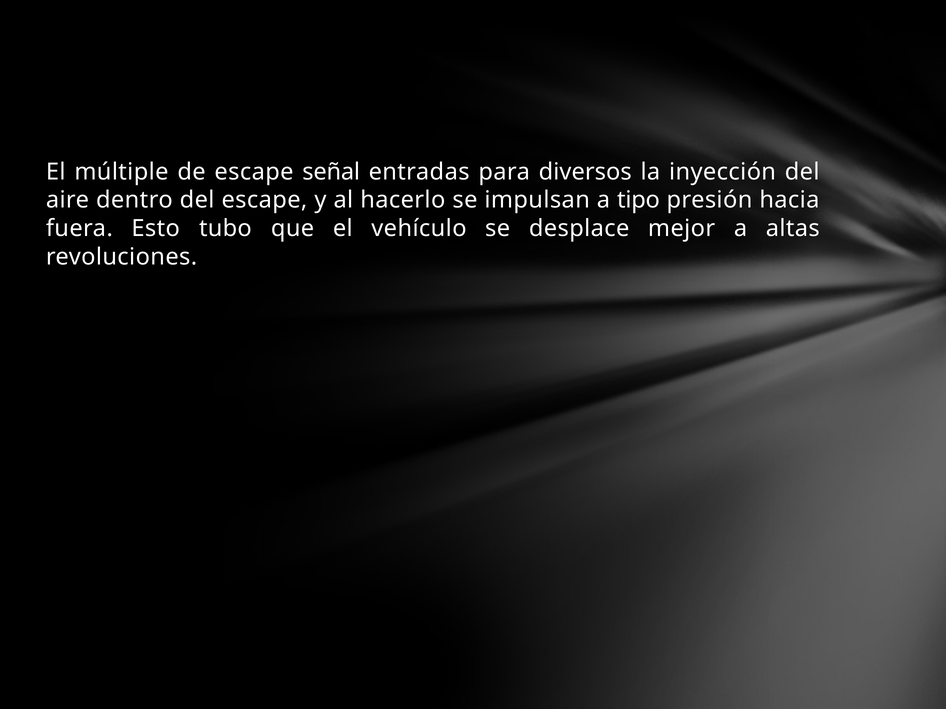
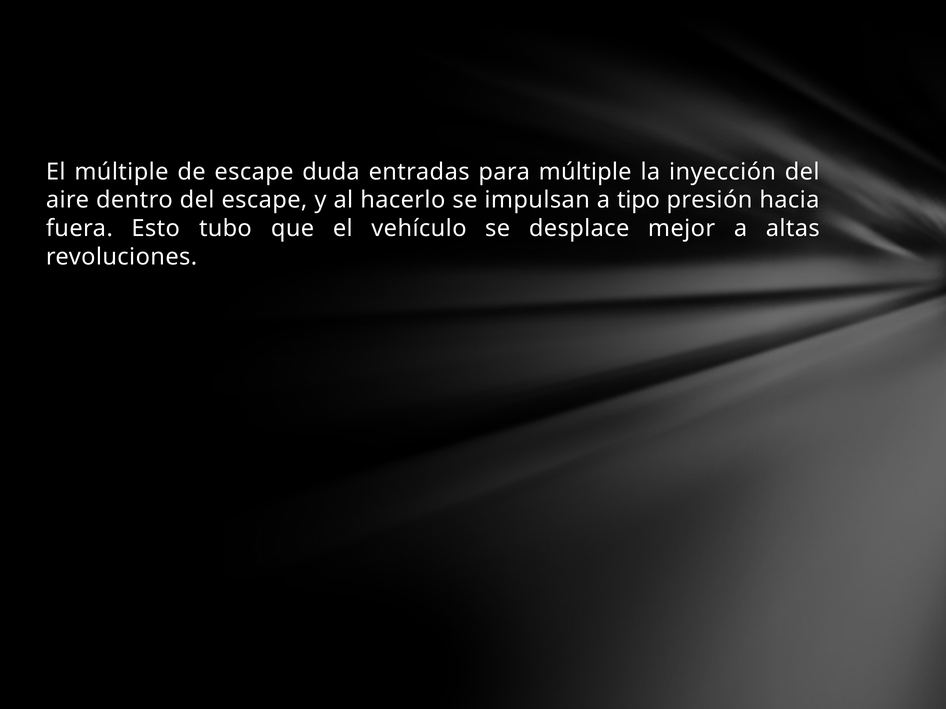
señal: señal -> duda (331, 172)
para diversos: diversos -> múltiple (585, 172)
